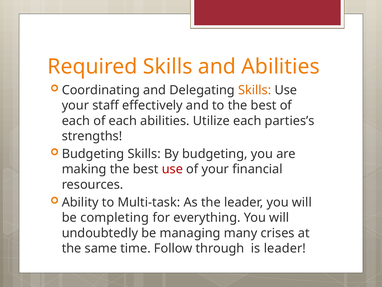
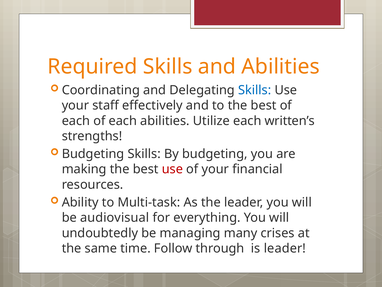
Skills colour: orange -> blue (255, 90)
parties’s: parties’s -> written’s (290, 121)
completing: completing -> audiovisual (115, 217)
